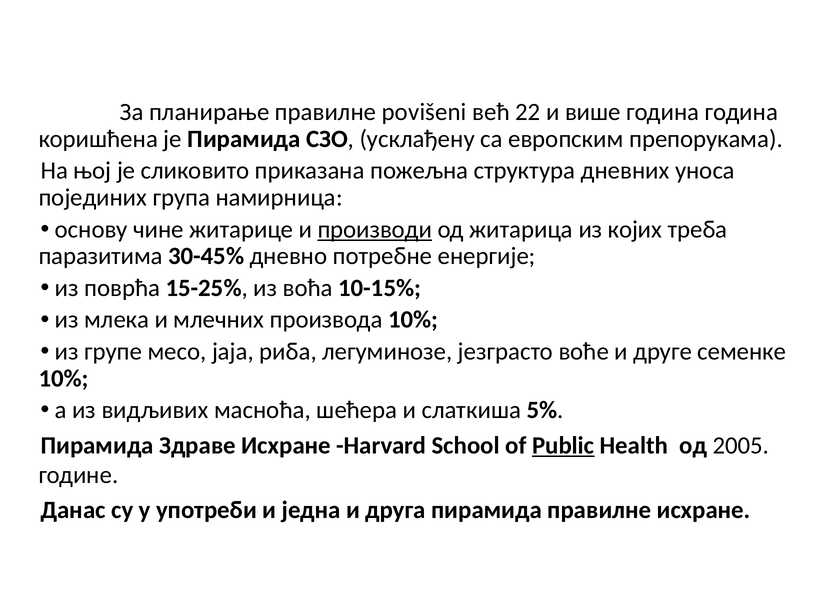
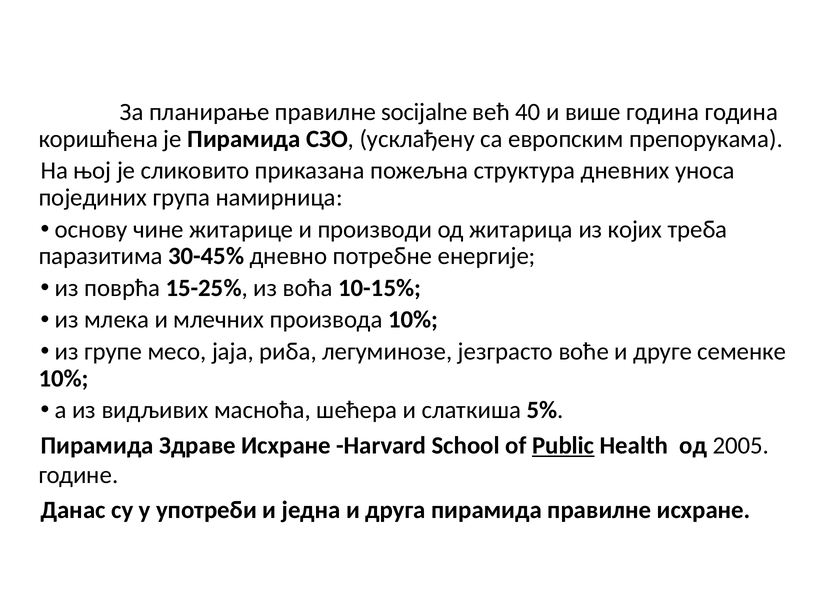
povišeni: povišeni -> socijalne (424, 112)
22: 22 -> 40 (528, 112)
производи underline: present -> none (375, 229)
